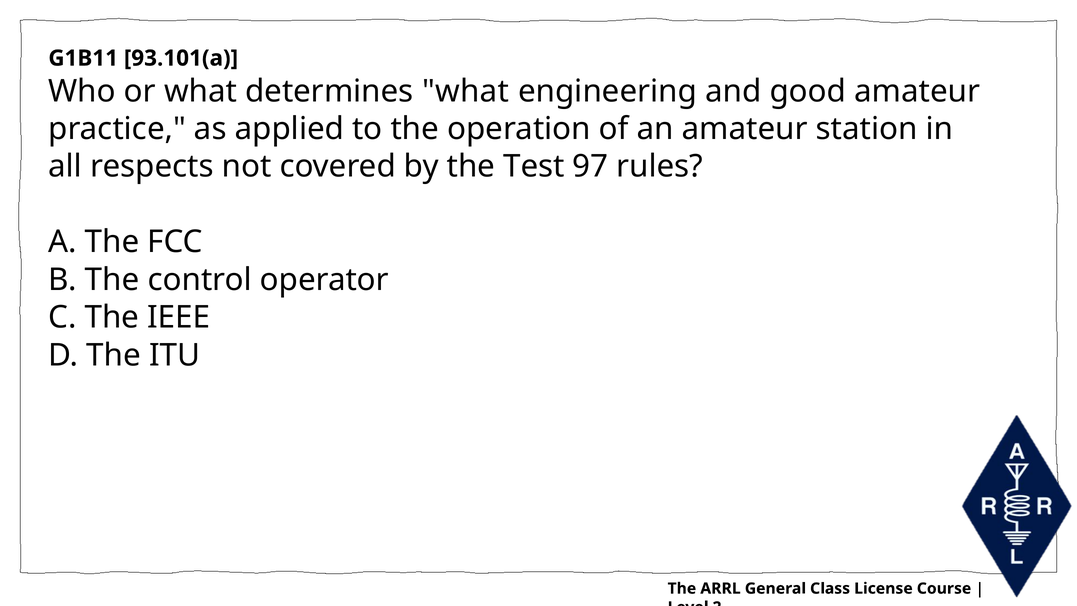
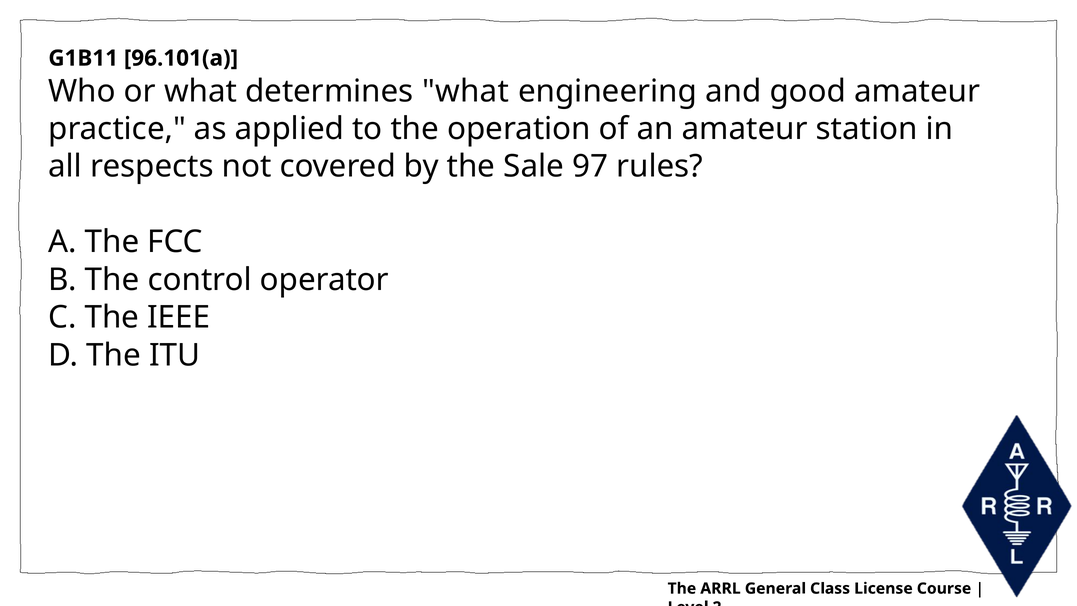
93.101(a: 93.101(a -> 96.101(a (181, 58)
Test: Test -> Sale (534, 167)
